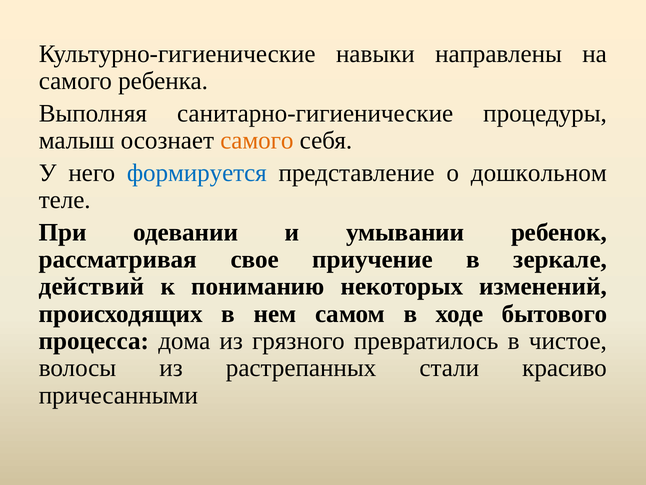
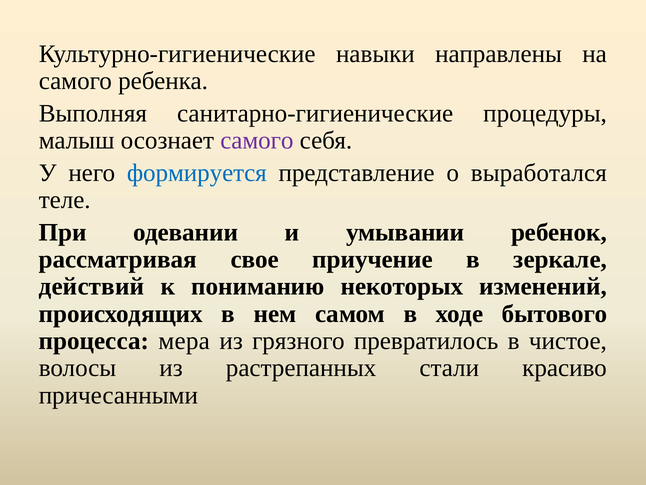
самого colour: orange -> purple (257, 140)
дошкольном: дошкольном -> выработался (539, 173)
дома: дома -> мера (184, 341)
